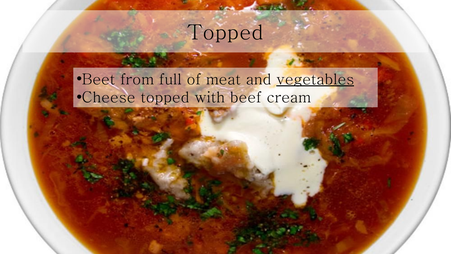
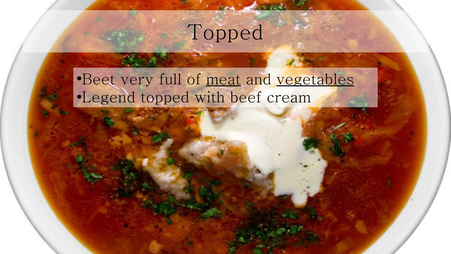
from: from -> very (137, 79)
meat underline: none -> present (223, 79)
Cheese: Cheese -> Legend (109, 97)
